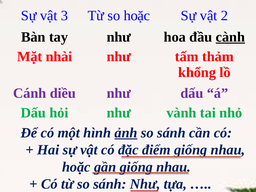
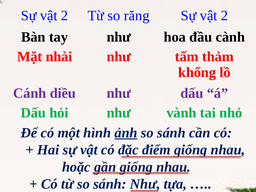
3: 3 -> 2 (65, 16)
so hoặc: hoặc -> răng (137, 16)
cành underline: present -> none (230, 37)
